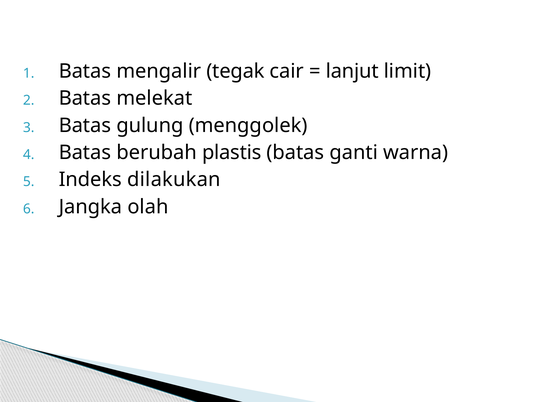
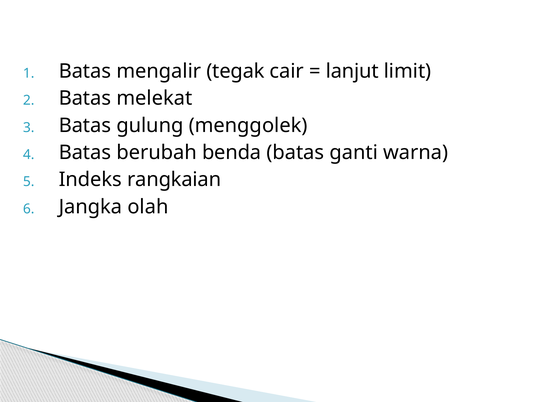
plastis: plastis -> benda (232, 152)
dilakukan: dilakukan -> rangkaian (174, 180)
